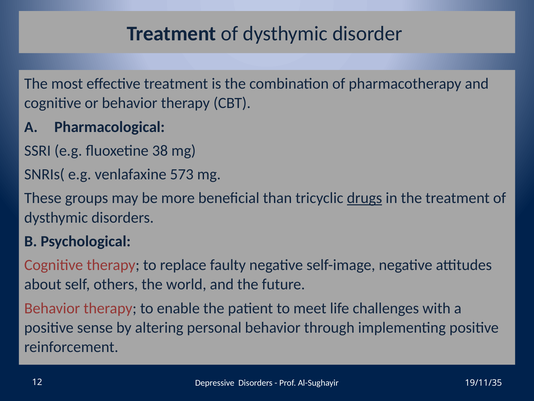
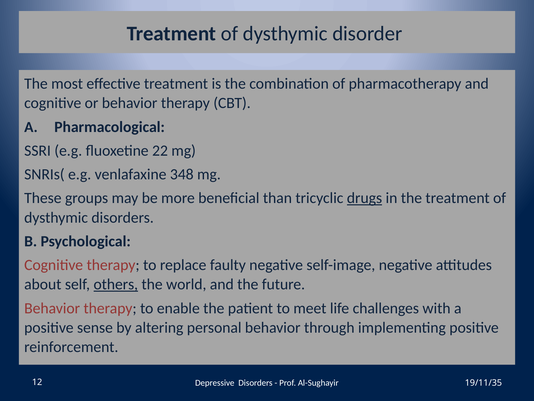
38: 38 -> 22 (160, 150)
573: 573 -> 348 (182, 174)
others underline: none -> present (116, 284)
